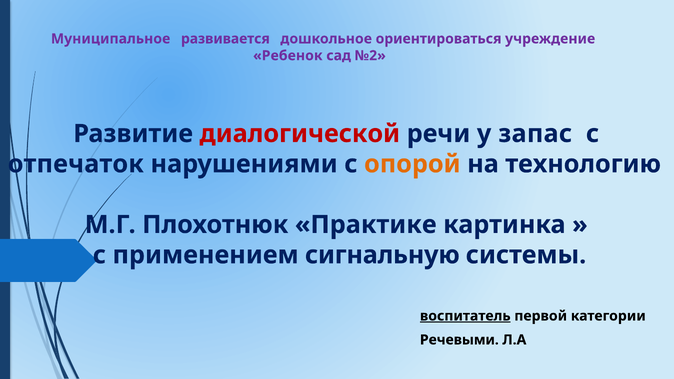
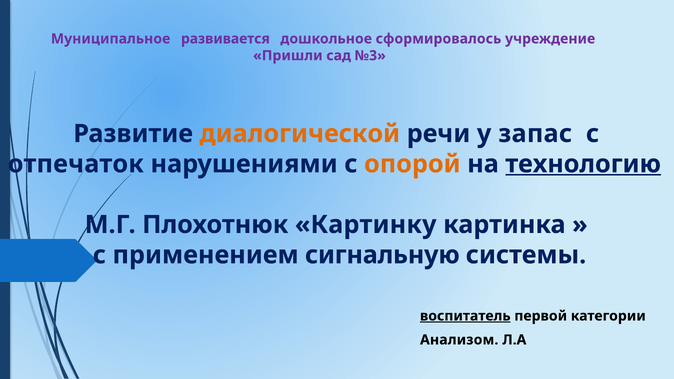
ориентироваться: ориентироваться -> сформировалось (438, 39)
Ребенок: Ребенок -> Пришли (288, 56)
№2: №2 -> №3 (370, 56)
диалогической colour: red -> orange (300, 134)
технологию underline: none -> present (583, 164)
Практике: Практике -> Картинку (366, 225)
Речевыми: Речевыми -> Анализом (459, 340)
